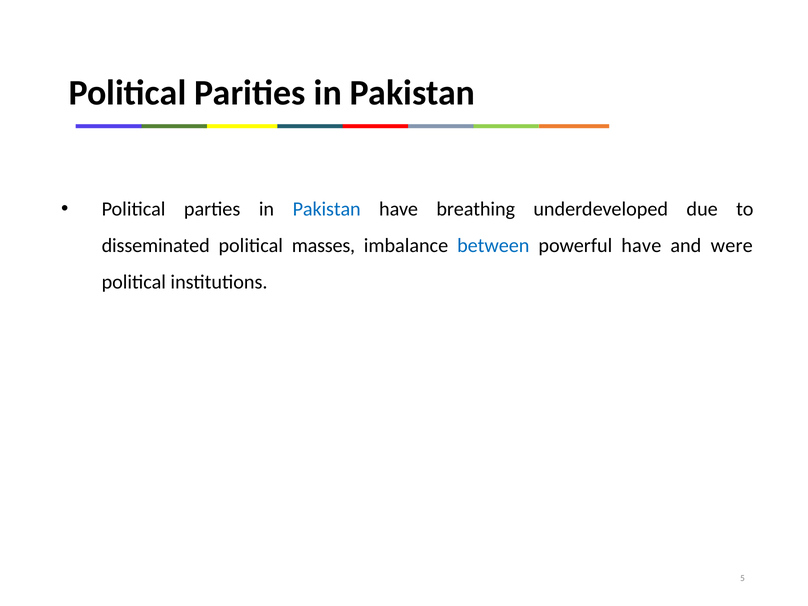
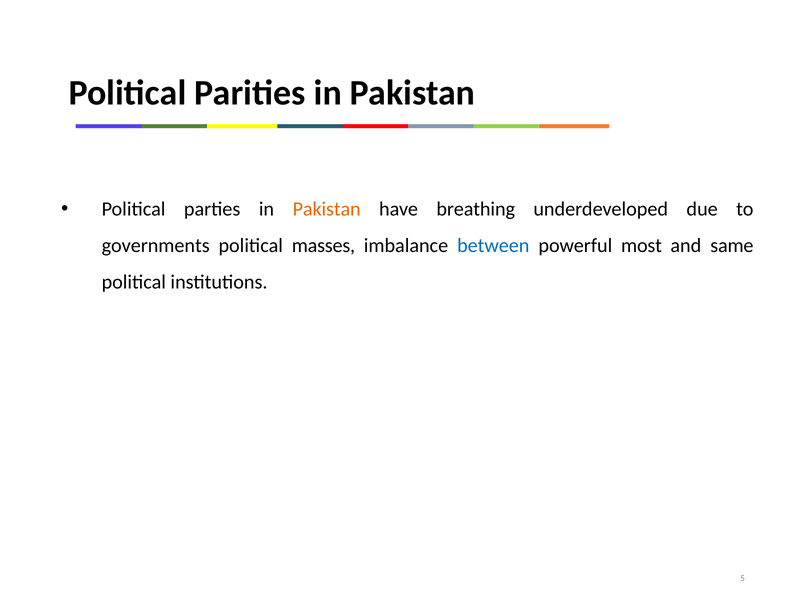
Pakistan colour: blue -> orange (327, 209)
disseminated: disseminated -> governments (156, 246)
powerful have: have -> most (641, 246)
were: were -> same (732, 246)
